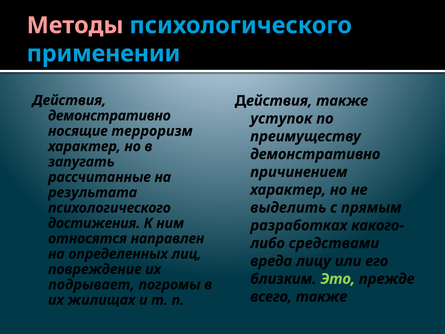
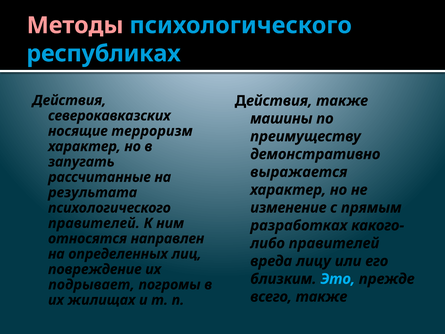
применении: применении -> республиках (104, 54)
демонстративно: демонстративно -> северокавказских (109, 116)
уступок: уступок -> машины (281, 119)
причинением: причинением -> выражается (299, 172)
выделить: выделить -> изменение (288, 208)
достижения: достижения -> правителей (94, 223)
средствами: средствами -> правителей (334, 243)
Это colour: light green -> light blue (338, 279)
